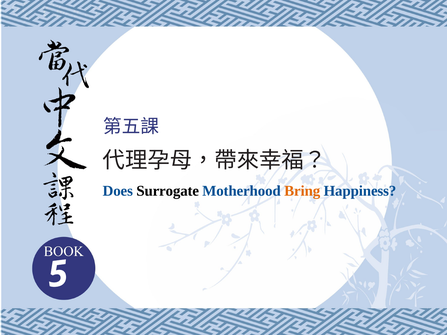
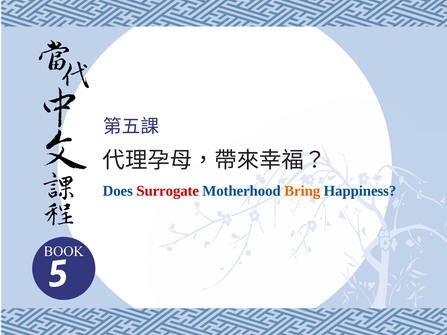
Surrogate colour: black -> red (168, 191)
